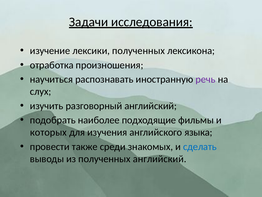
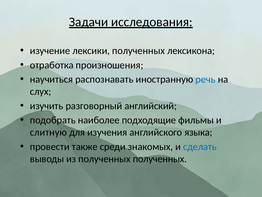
речь colour: purple -> blue (206, 79)
которых: которых -> слитную (48, 132)
полученных английский: английский -> полученных (160, 158)
